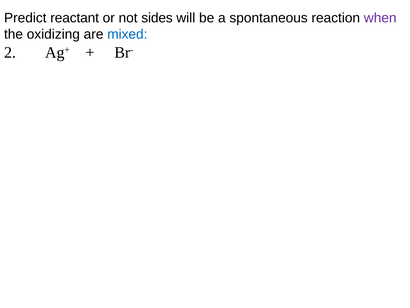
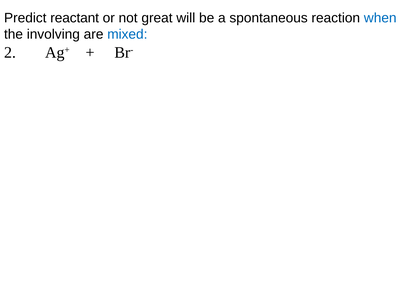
sides: sides -> great (157, 18)
when colour: purple -> blue (380, 18)
oxidizing: oxidizing -> involving (53, 34)
